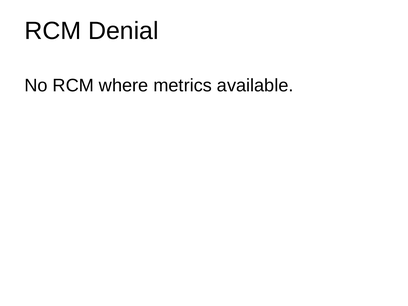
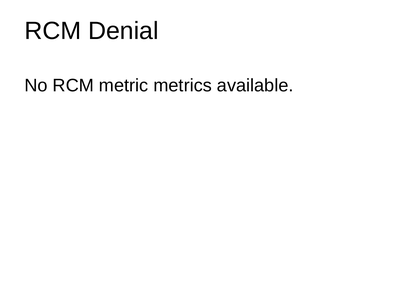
where: where -> metric (124, 86)
